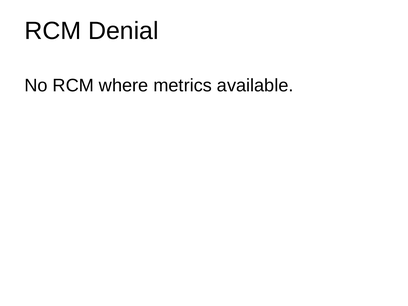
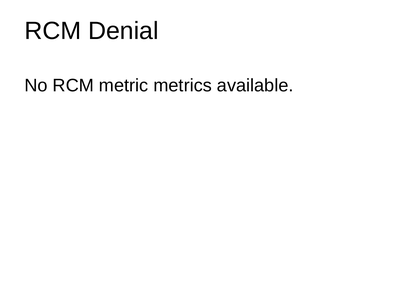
where: where -> metric (124, 86)
